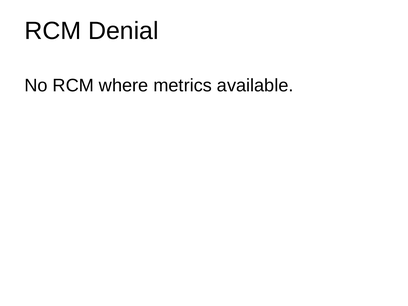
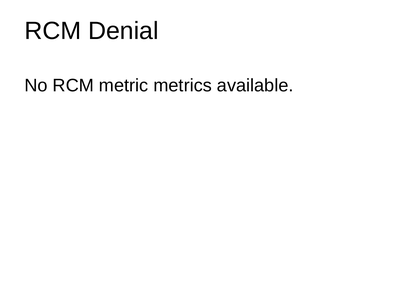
where: where -> metric (124, 86)
